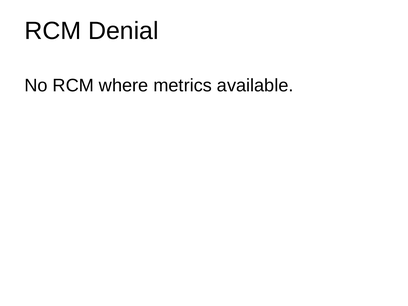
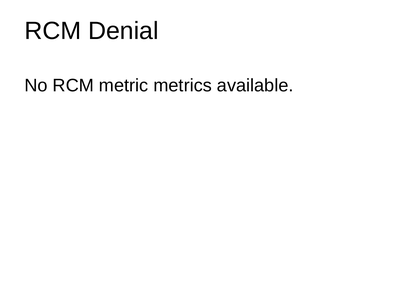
where: where -> metric (124, 86)
